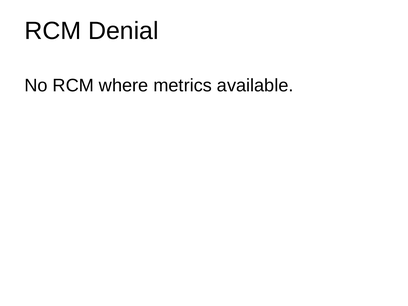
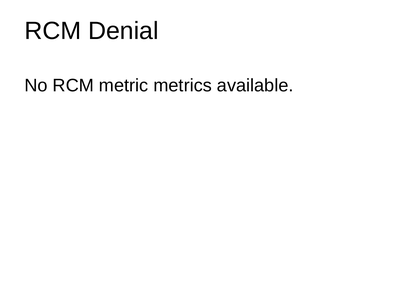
where: where -> metric (124, 86)
